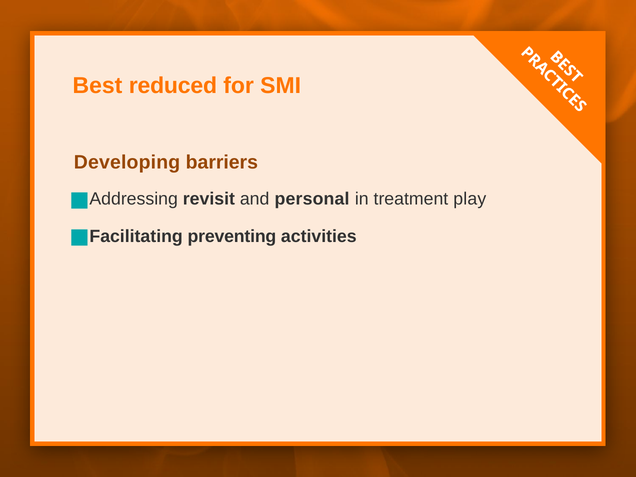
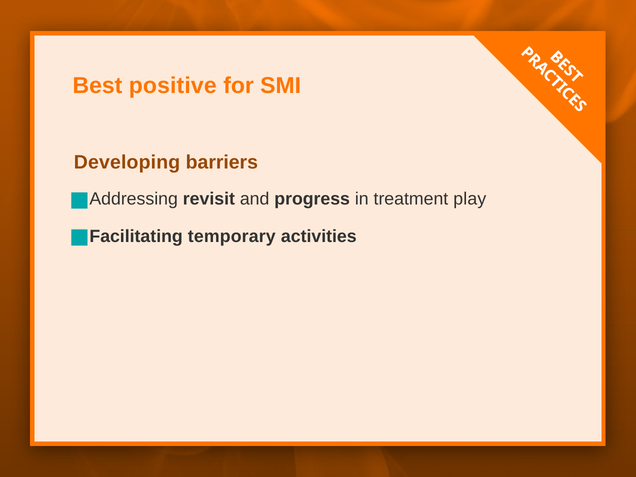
reduced: reduced -> positive (173, 86)
personal: personal -> progress (312, 199)
preventing: preventing -> temporary (232, 236)
